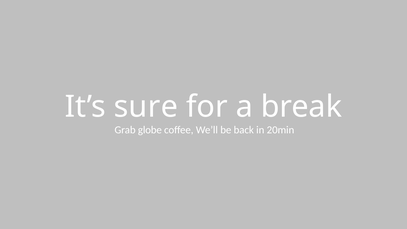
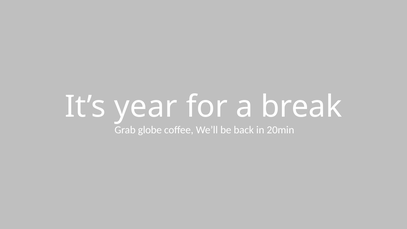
sure: sure -> year (146, 107)
